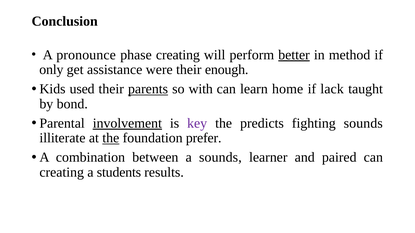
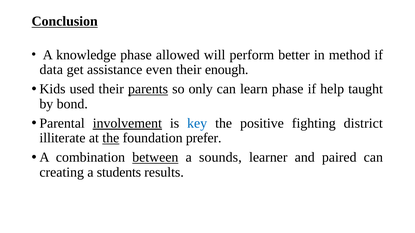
Conclusion underline: none -> present (65, 21)
pronounce: pronounce -> knowledge (86, 55)
phase creating: creating -> allowed (178, 55)
better underline: present -> none (294, 55)
only: only -> data (51, 70)
were: were -> even (159, 70)
with: with -> only (201, 89)
learn home: home -> phase (288, 89)
lack: lack -> help (332, 89)
key colour: purple -> blue (197, 123)
predicts: predicts -> positive (262, 123)
fighting sounds: sounds -> district (363, 123)
between underline: none -> present (155, 158)
